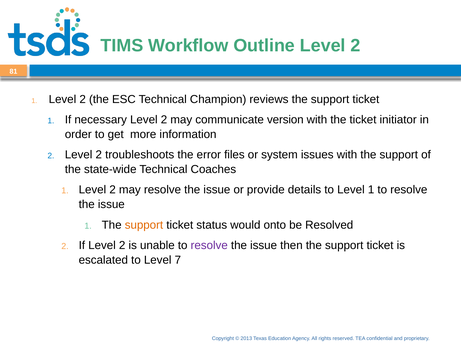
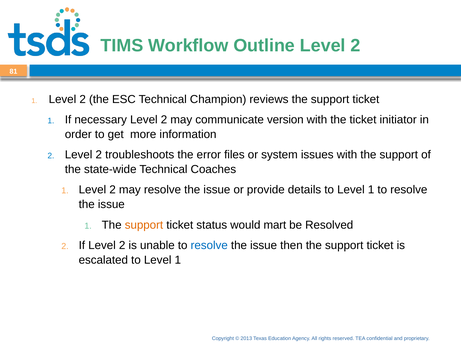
onto: onto -> mart (275, 225)
resolve colour: purple -> blue (209, 245)
escalated to Level 7: 7 -> 1 (178, 260)
